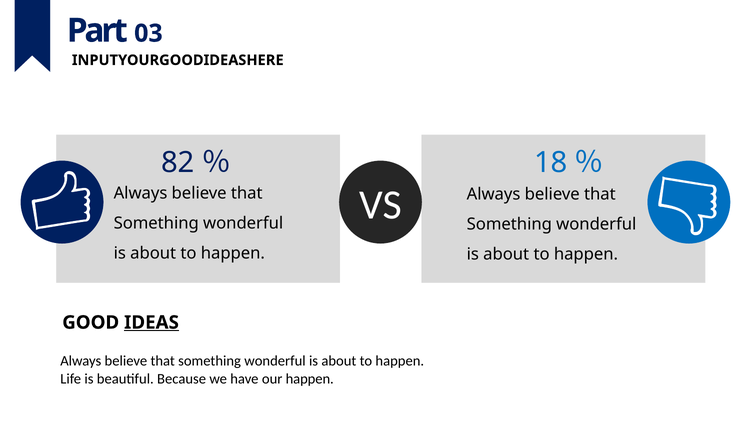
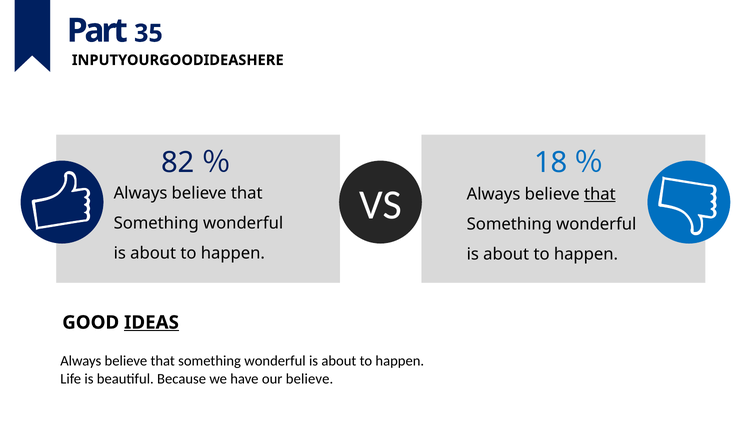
03: 03 -> 35 (148, 33)
that underline: none -> present (600, 194)
our happen: happen -> believe (310, 378)
